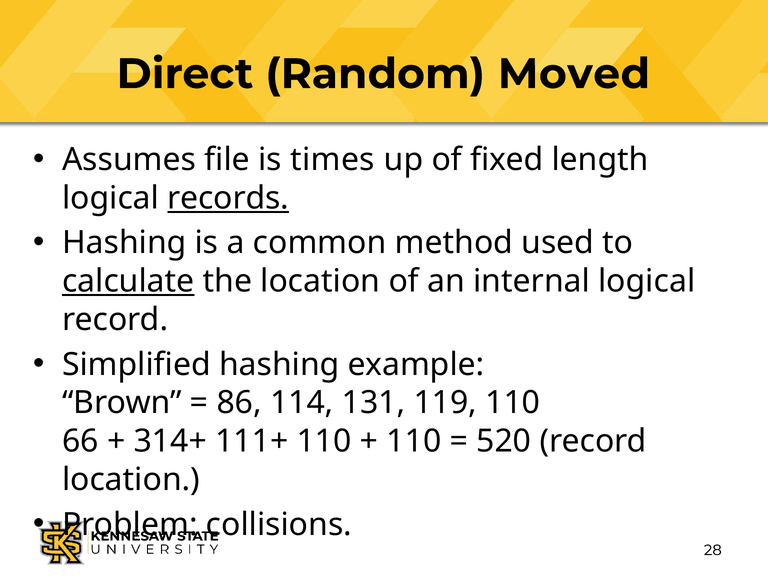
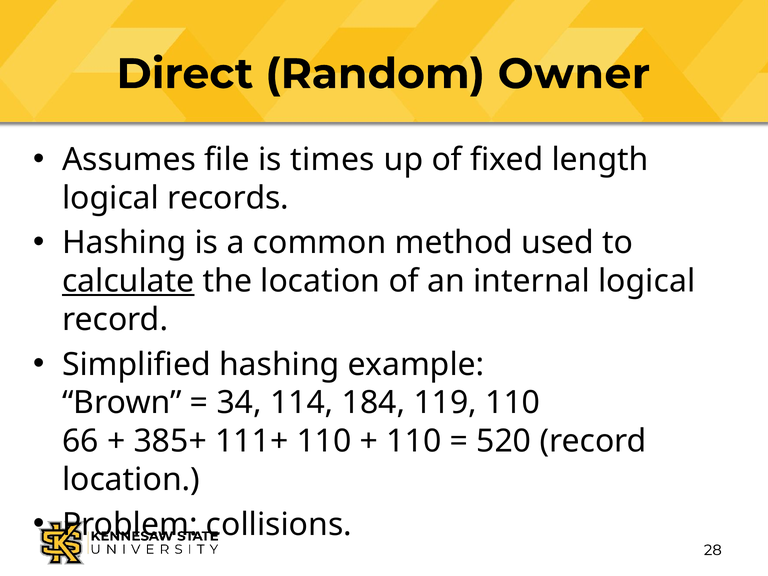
Moved: Moved -> Owner (574, 74)
records underline: present -> none (228, 198)
86: 86 -> 34 (239, 403)
131: 131 -> 184 (374, 403)
314+: 314+ -> 385+ (170, 441)
